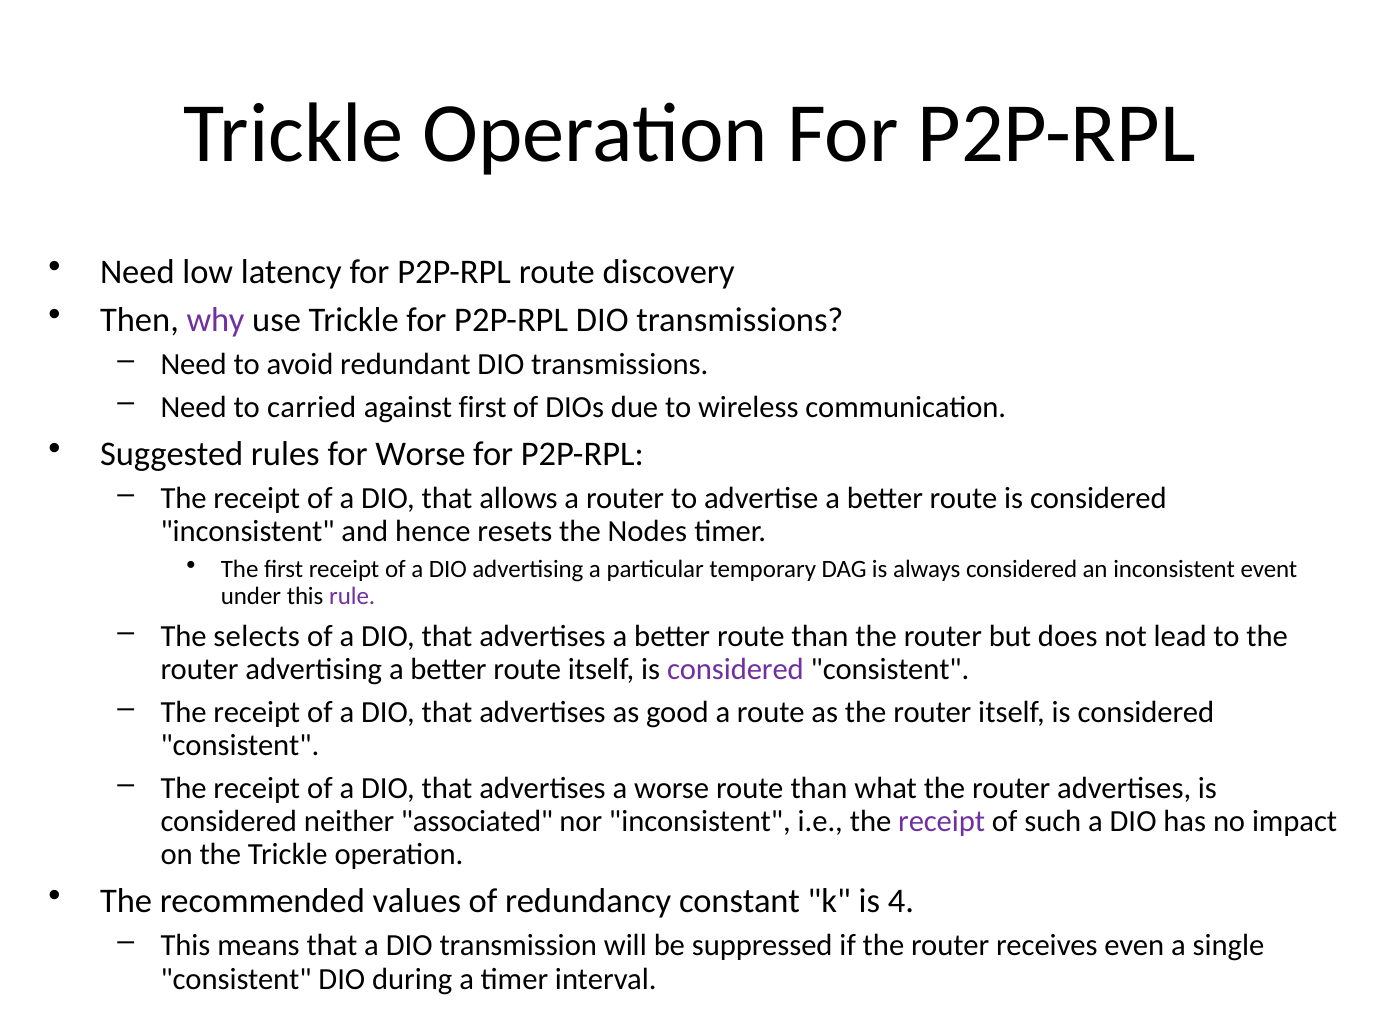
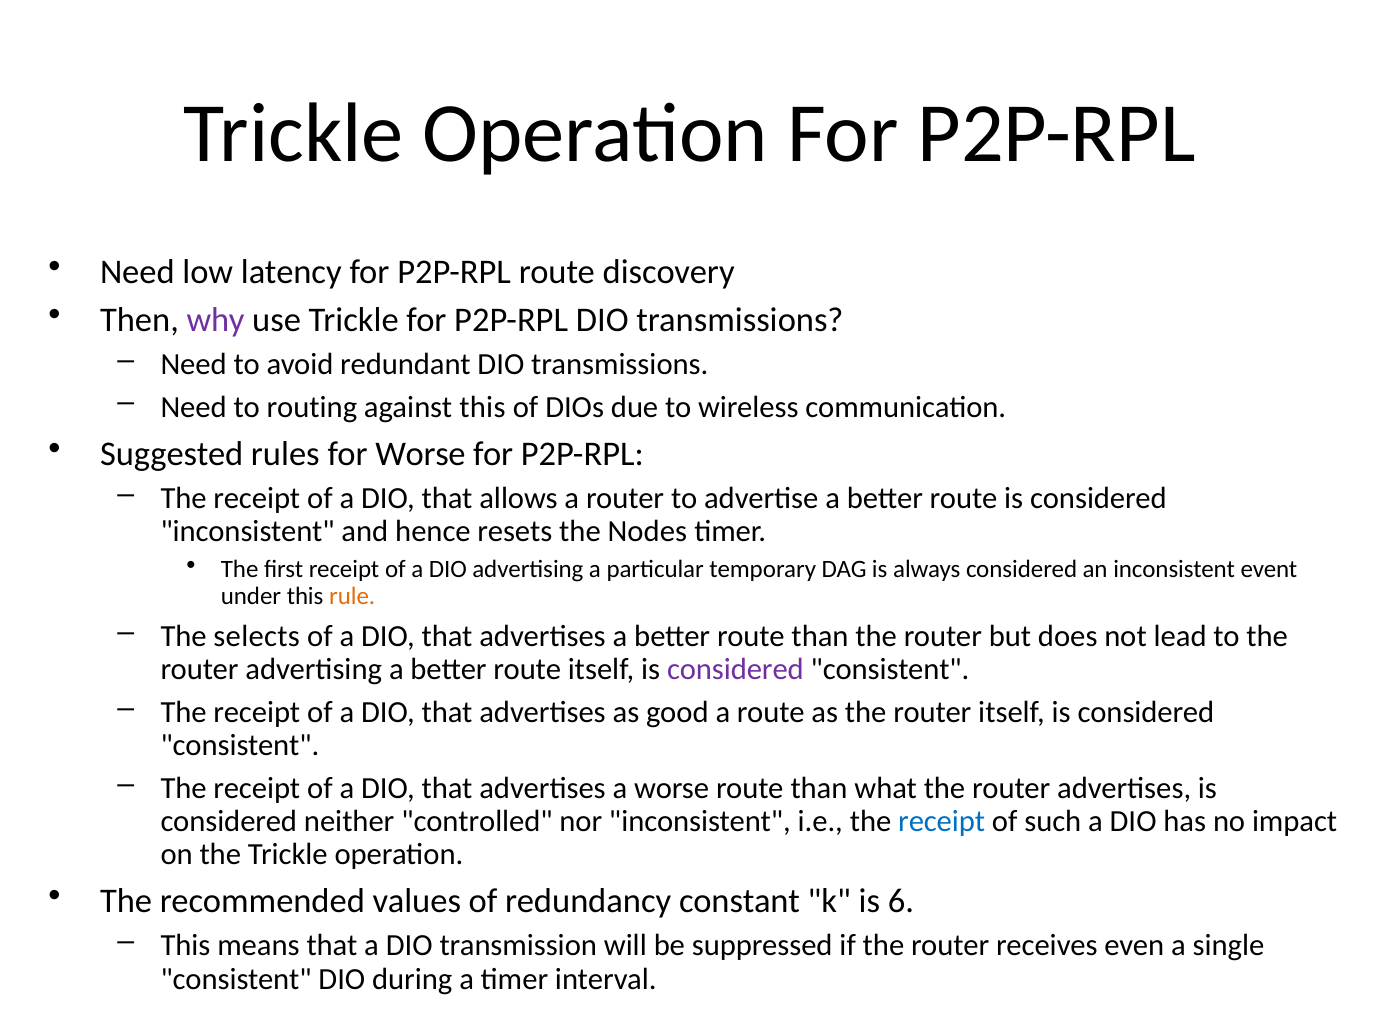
carried: carried -> routing (312, 407)
against first: first -> this (482, 407)
rule colour: purple -> orange (352, 596)
associated: associated -> controlled (477, 821)
receipt colour: purple -> blue (942, 821)
4: 4 -> 6 (901, 901)
